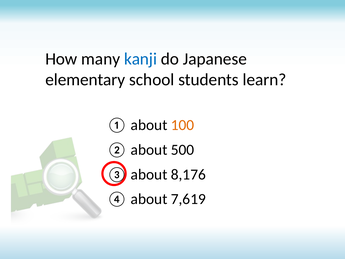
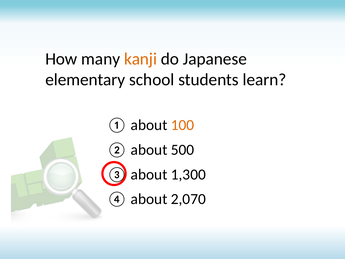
kanji colour: blue -> orange (140, 59)
8,176: 8,176 -> 1,300 (188, 174)
7,619: 7,619 -> 2,070 (188, 199)
